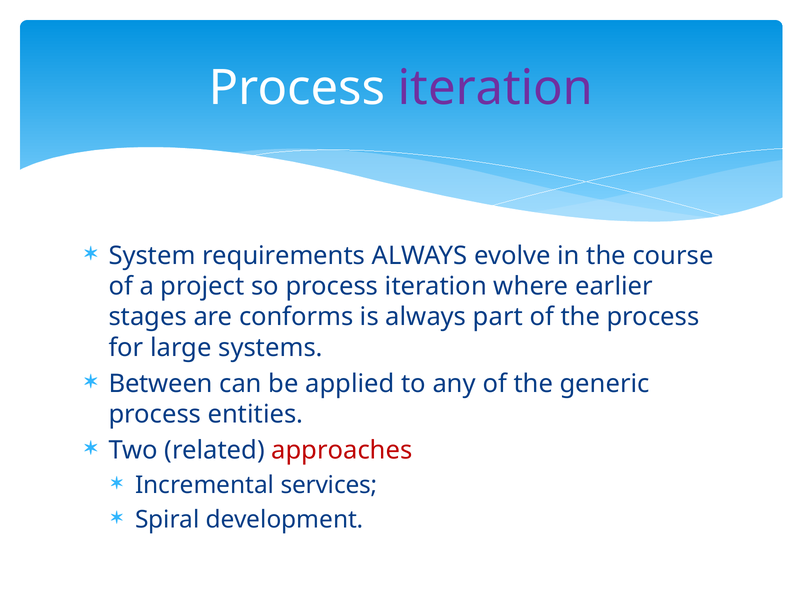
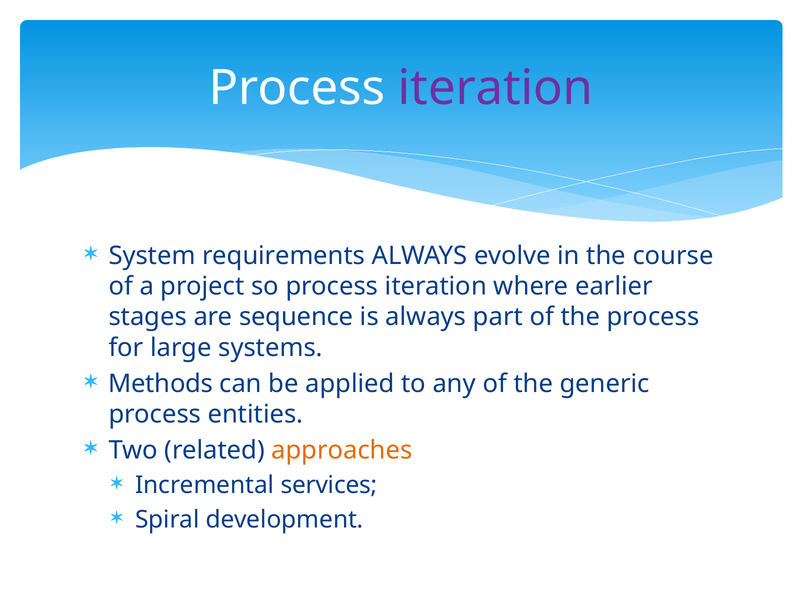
conforms: conforms -> sequence (296, 317)
Between: Between -> Methods (161, 384)
approaches colour: red -> orange (342, 451)
